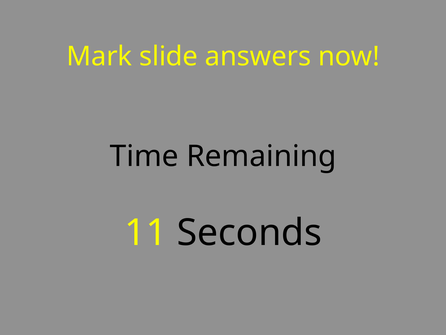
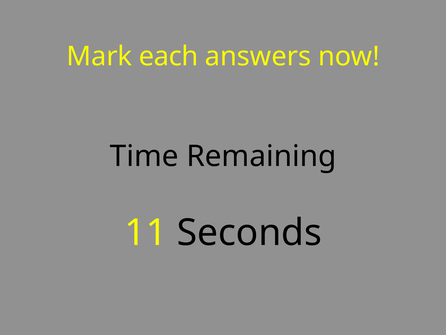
slide: slide -> each (169, 57)
